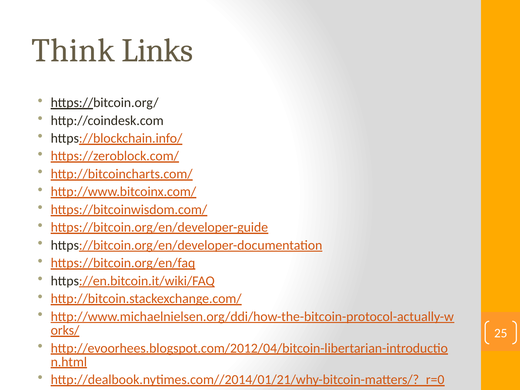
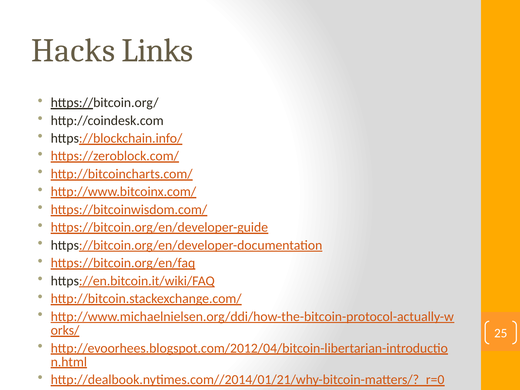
Think: Think -> Hacks (73, 50)
